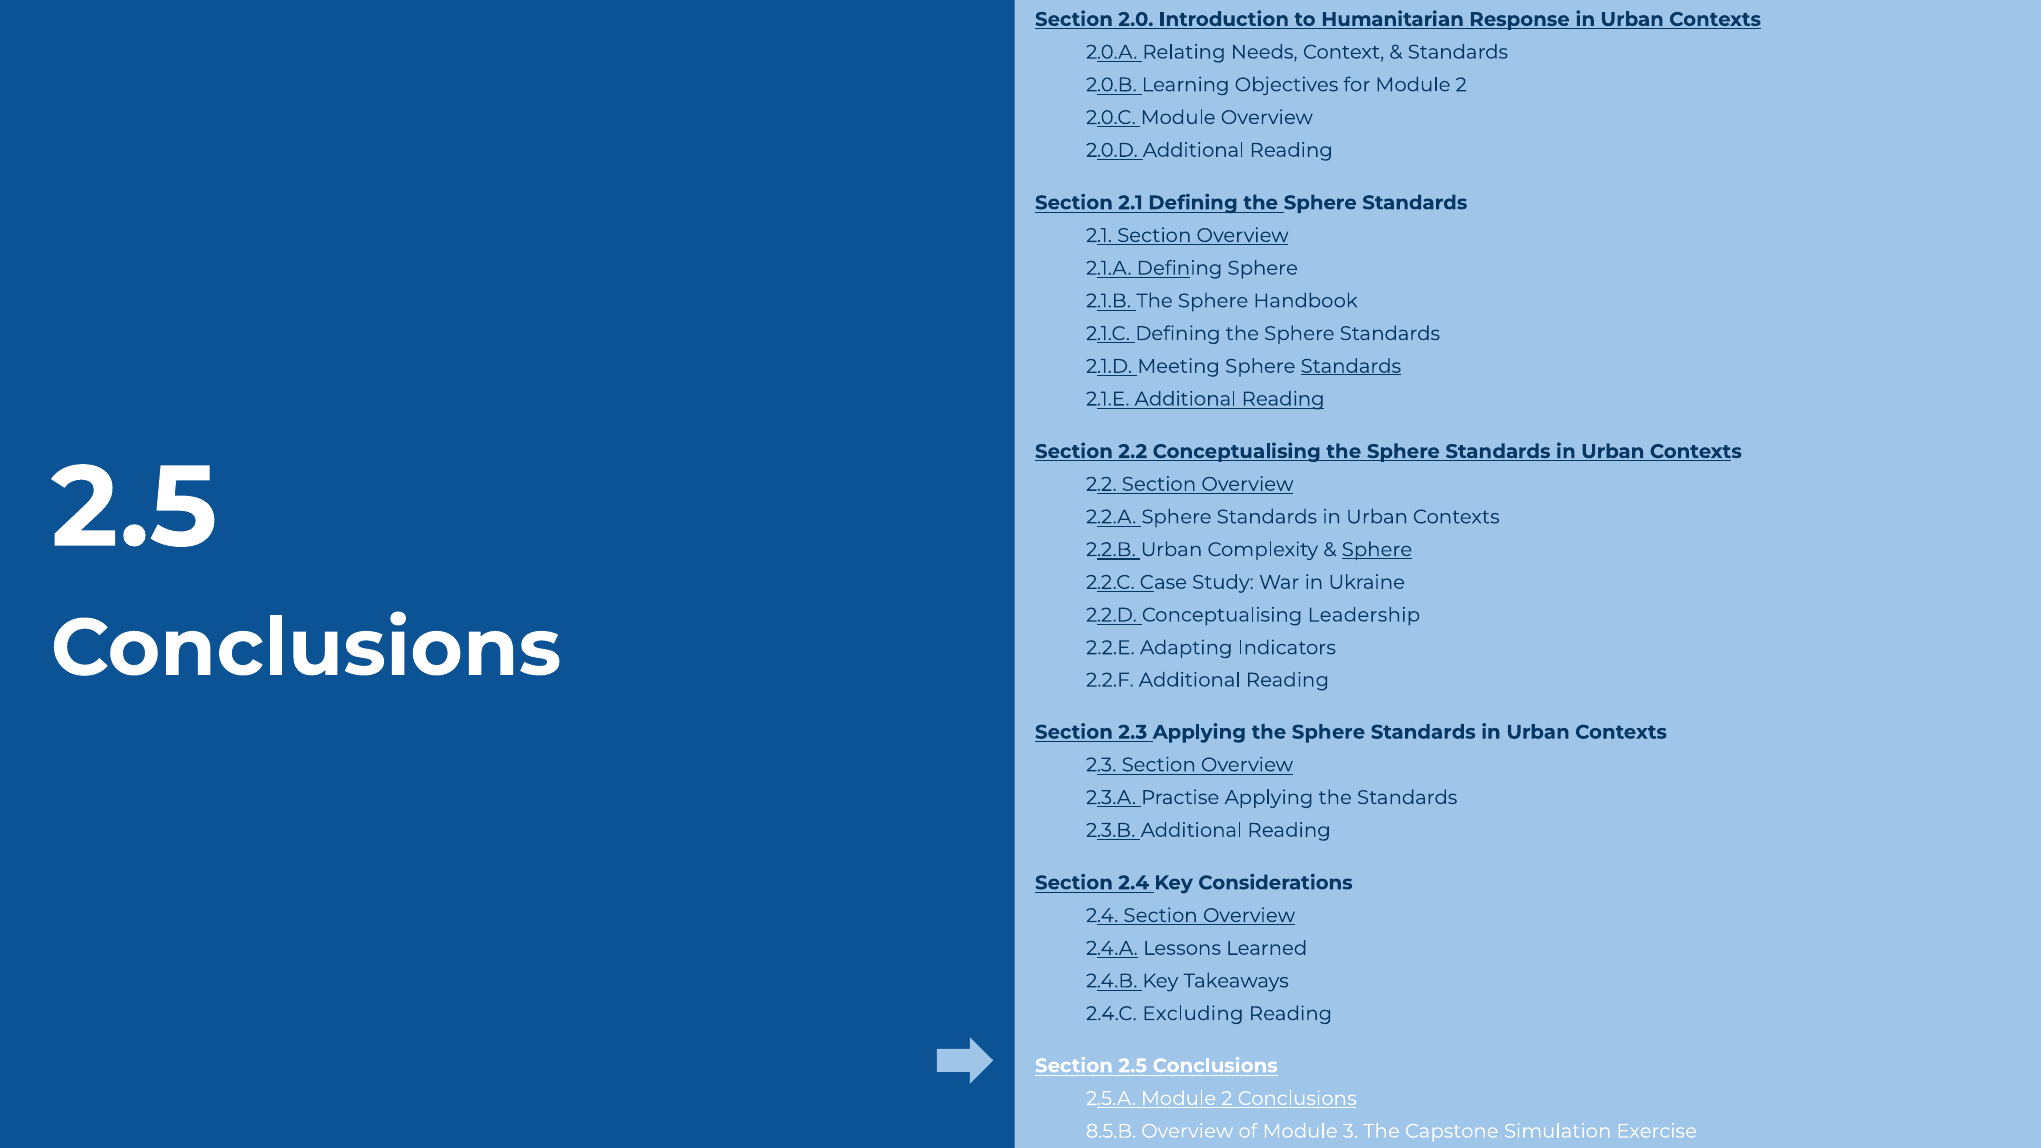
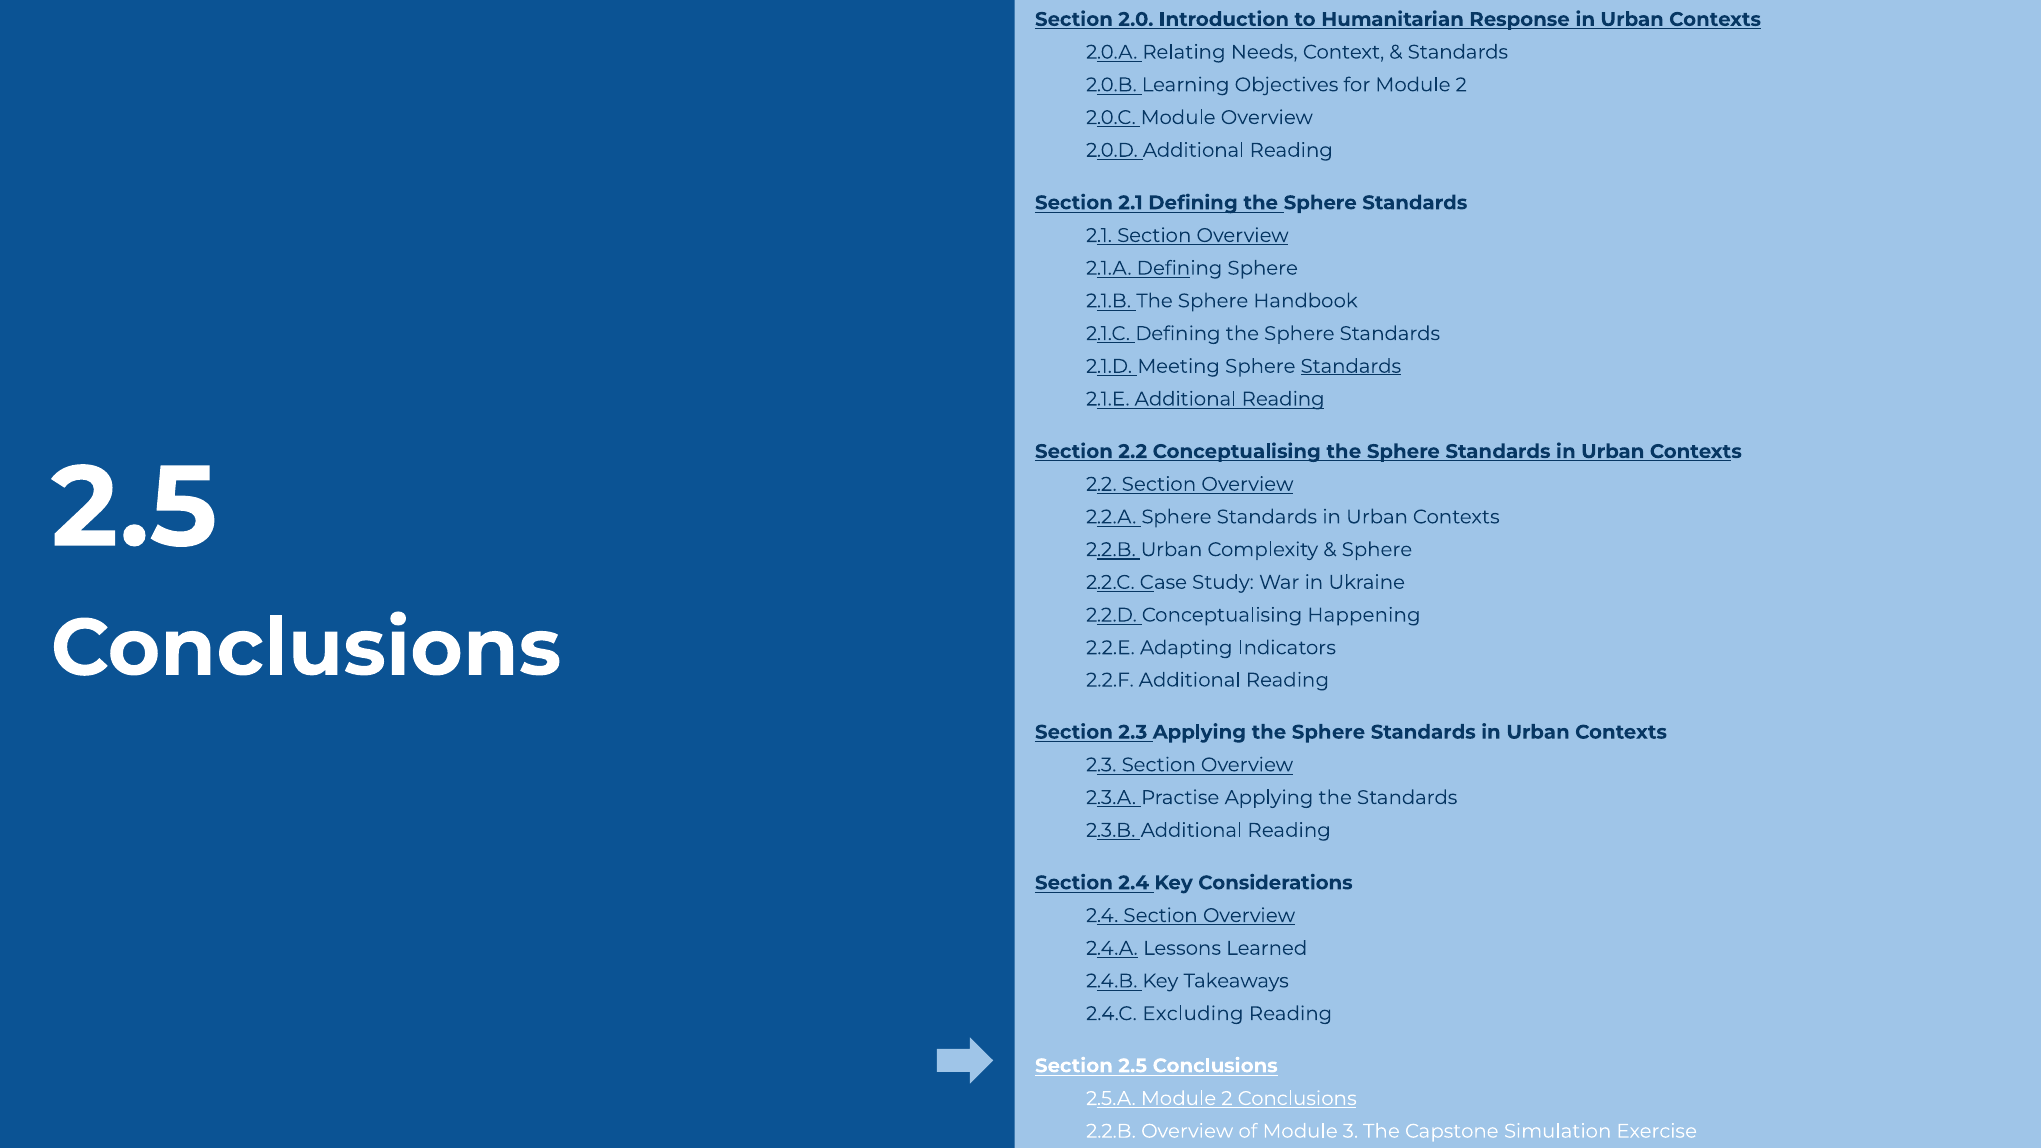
Sphere underline: present -> none (1377, 550)
Leadership: Leadership -> Happening (1364, 615)
8.5.B: 8.5.B -> 2.2.B (1111, 1131)
